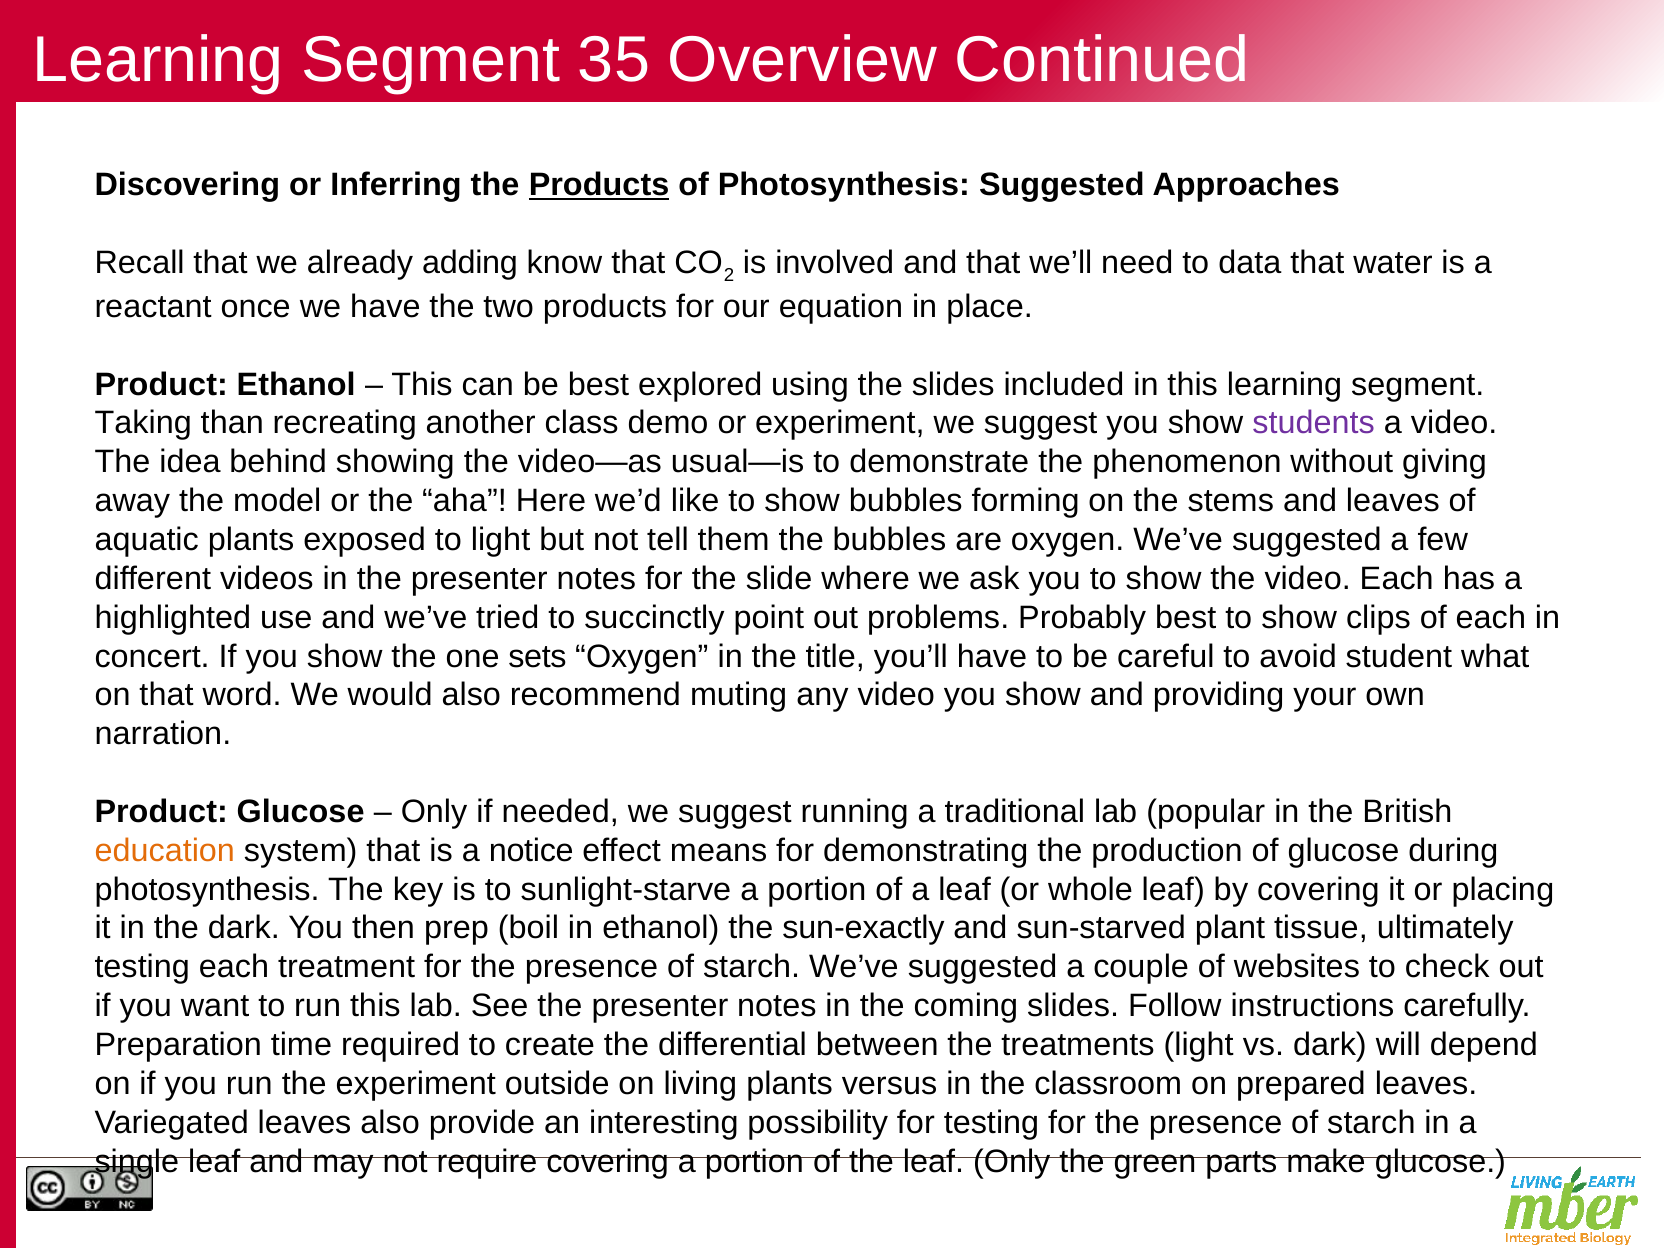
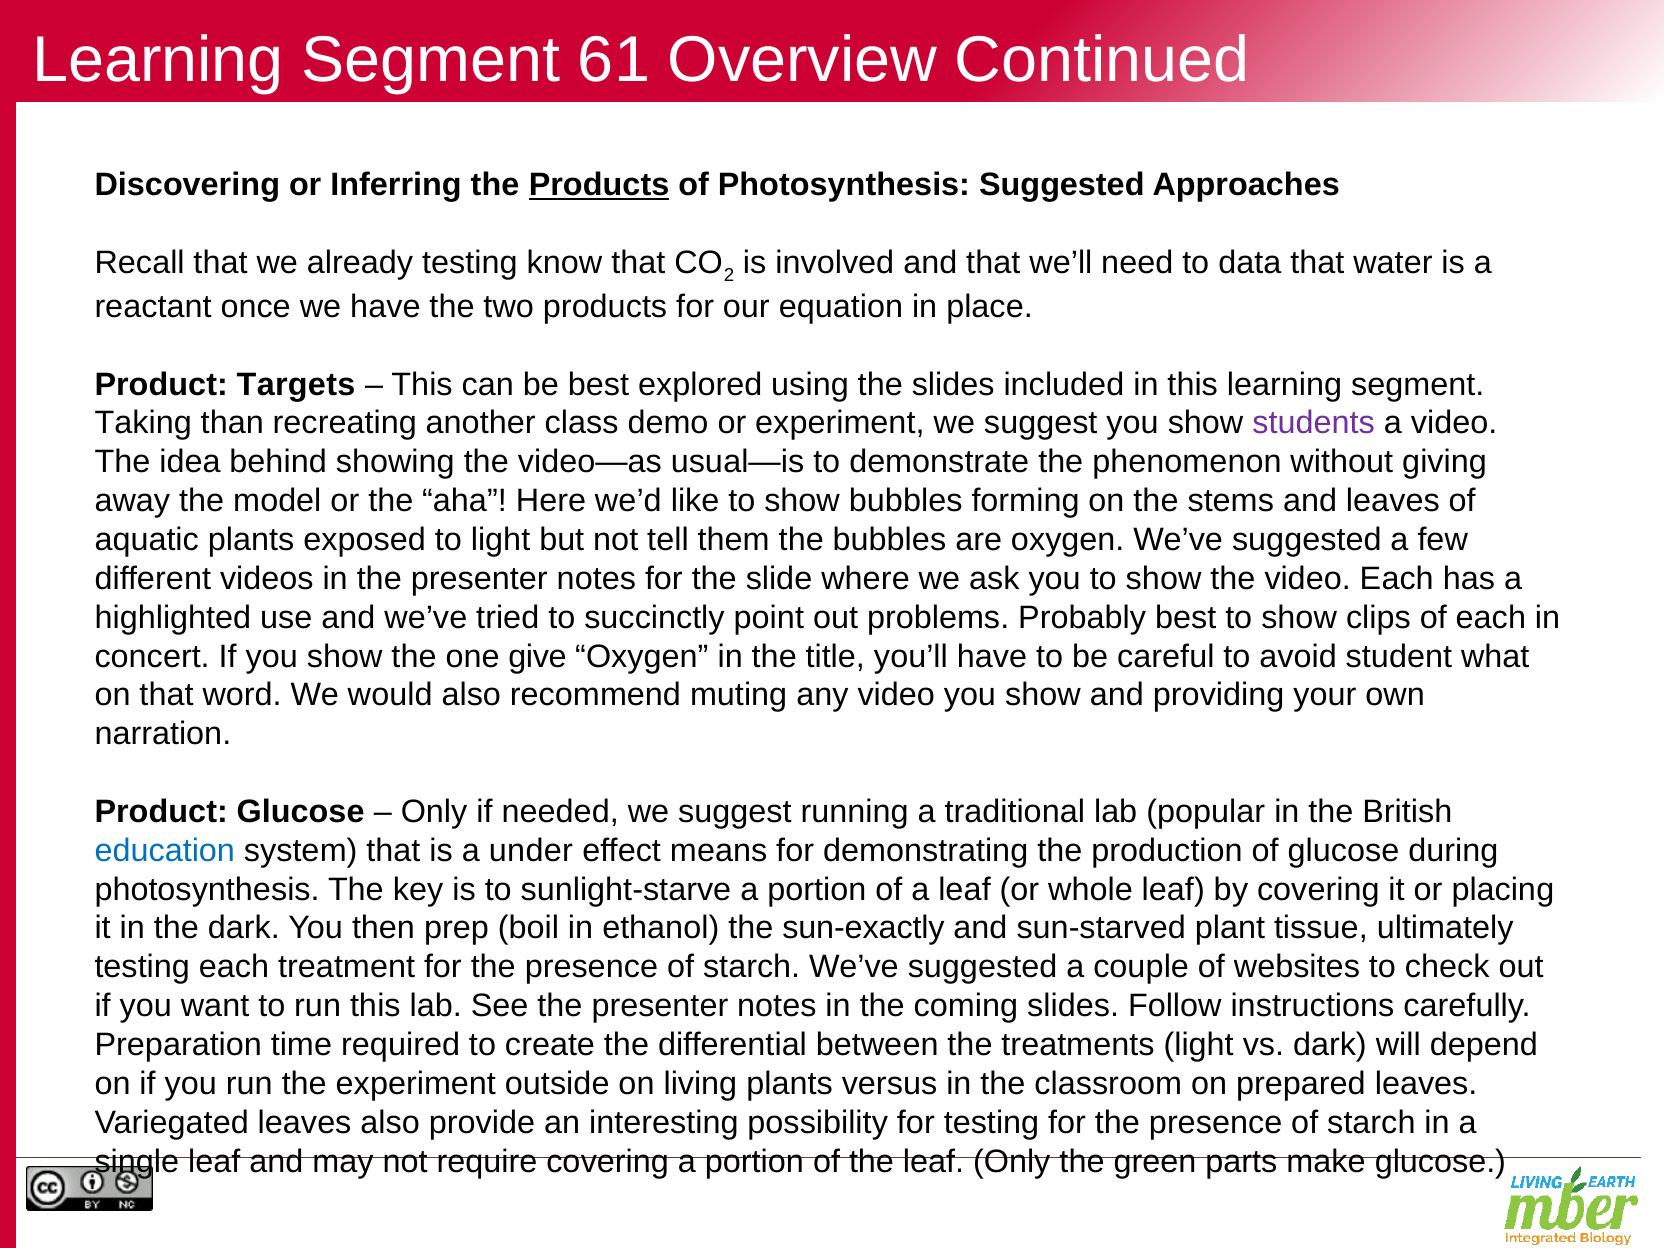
35: 35 -> 61 (614, 60)
already adding: adding -> testing (470, 263)
Product Ethanol: Ethanol -> Targets (296, 384)
sets: sets -> give (537, 656)
education colour: orange -> blue (165, 851)
notice: notice -> under (531, 851)
